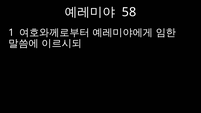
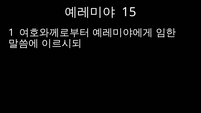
58: 58 -> 15 (129, 12)
